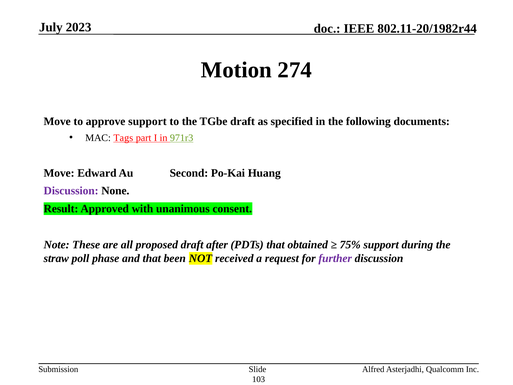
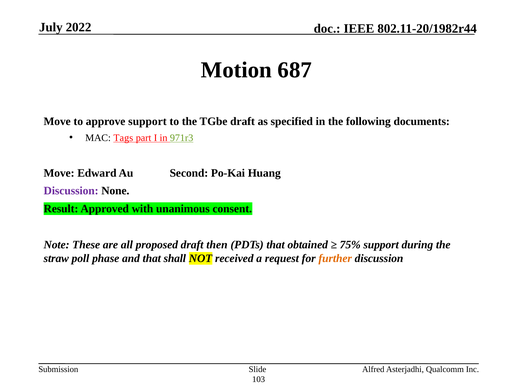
2023: 2023 -> 2022 (79, 27)
274: 274 -> 687 (295, 70)
after: after -> then (217, 245)
been: been -> shall (175, 258)
further colour: purple -> orange (335, 258)
